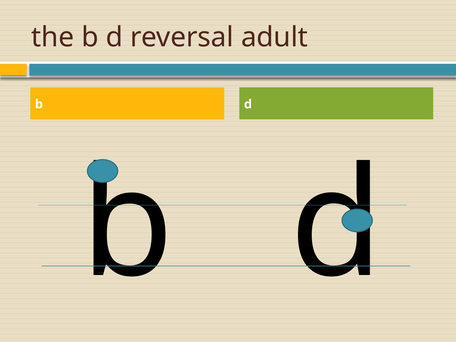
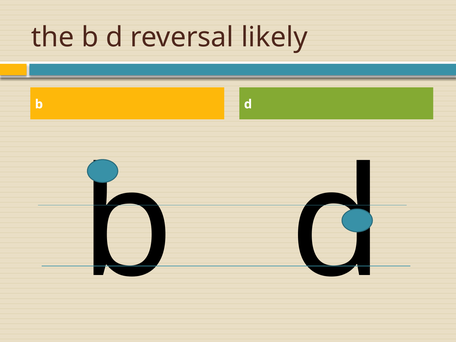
adult: adult -> likely (274, 37)
